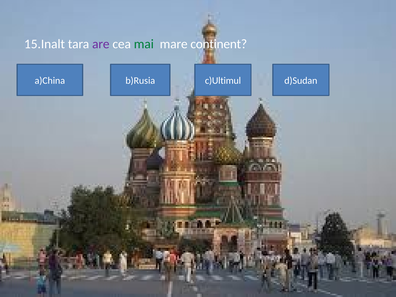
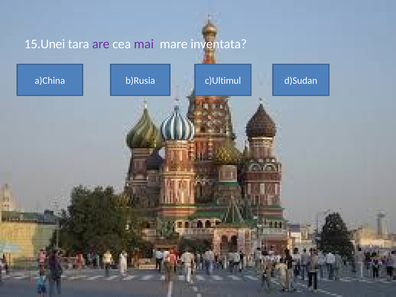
15.Inalt: 15.Inalt -> 15.Unei (45, 44)
mai colour: green -> purple (144, 44)
continent: continent -> inventata (219, 44)
